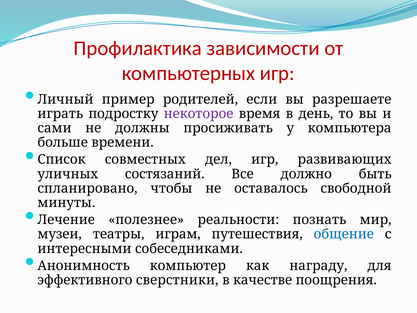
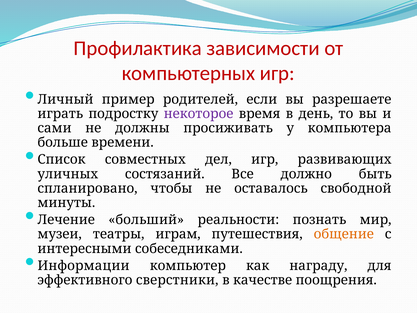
полезнее: полезнее -> больший (146, 220)
общение colour: blue -> orange (344, 234)
Анонимность: Анонимность -> Информации (84, 266)
